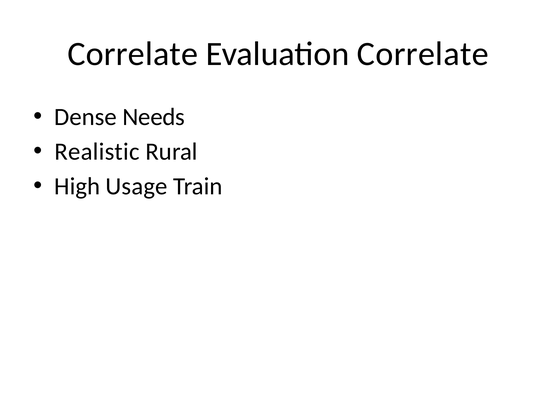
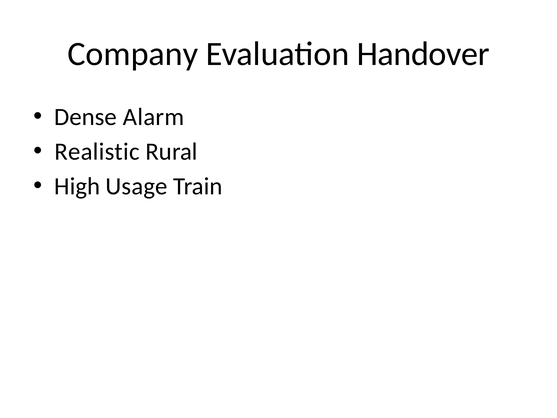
Correlate: Correlate -> Company (133, 54)
Evaluation Correlate: Correlate -> Handover (423, 54)
Needs: Needs -> Alarm (154, 117)
